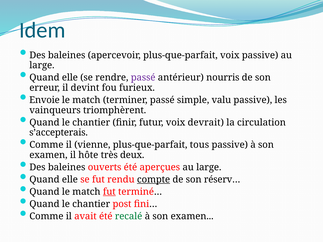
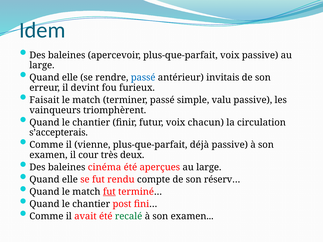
passé colour: purple -> blue (143, 78)
nourris: nourris -> invitais (223, 78)
Envoie: Envoie -> Faisait (44, 100)
devrait: devrait -> chacun (206, 123)
tous: tous -> déjà (199, 145)
hôte: hôte -> cour (88, 155)
ouverts: ouverts -> cinéma (105, 167)
compte underline: present -> none (154, 180)
